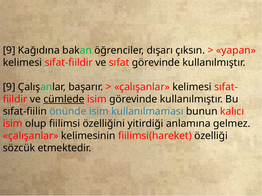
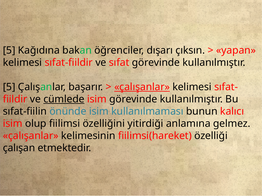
9: 9 -> 5 (9, 50)
9: 9 -> 5 (9, 87)
çalışanlar underline: none -> present (142, 87)
sözcük: sözcük -> çalışan (19, 148)
